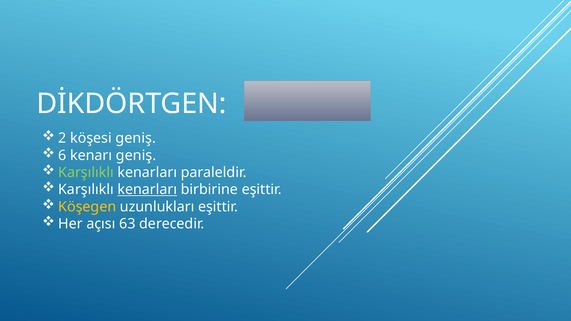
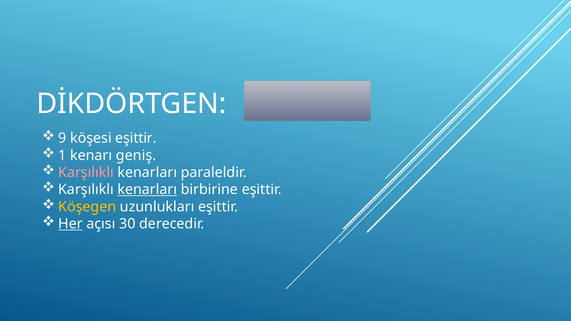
2: 2 -> 9 (62, 138)
köşesi geniş: geniş -> eşittir (136, 138)
6: 6 -> 1 (62, 155)
Karşılıklı colour: light green -> pink (86, 173)
Her underline: none -> present (70, 224)
63: 63 -> 30 (127, 224)
